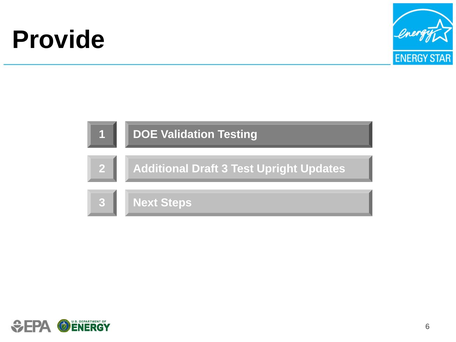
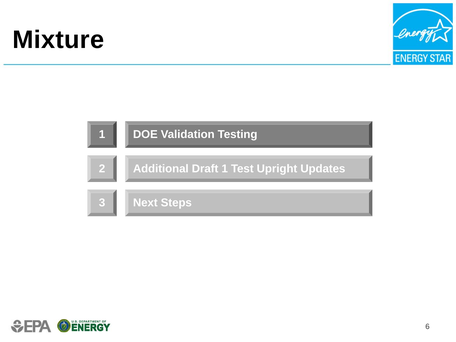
Provide: Provide -> Mixture (58, 40)
Draft 3: 3 -> 1 (225, 169)
